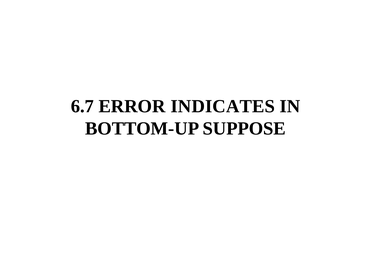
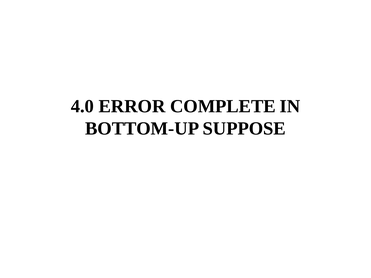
6.7: 6.7 -> 4.0 (82, 106)
INDICATES: INDICATES -> COMPLETE (223, 106)
